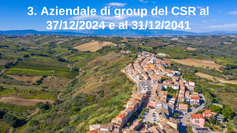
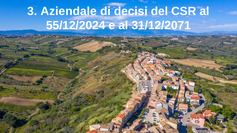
group: group -> decisi (131, 11)
37/12/2024: 37/12/2024 -> 55/12/2024 (76, 25)
31/12/2041: 31/12/2041 -> 31/12/2071 (161, 25)
